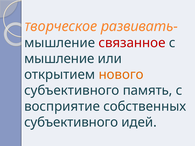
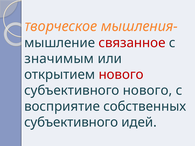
развивать-: развивать- -> мышления- (139, 26)
мышление: мышление -> значимым (59, 59)
нового colour: orange -> red (121, 75)
субъективного память: память -> нового (147, 91)
